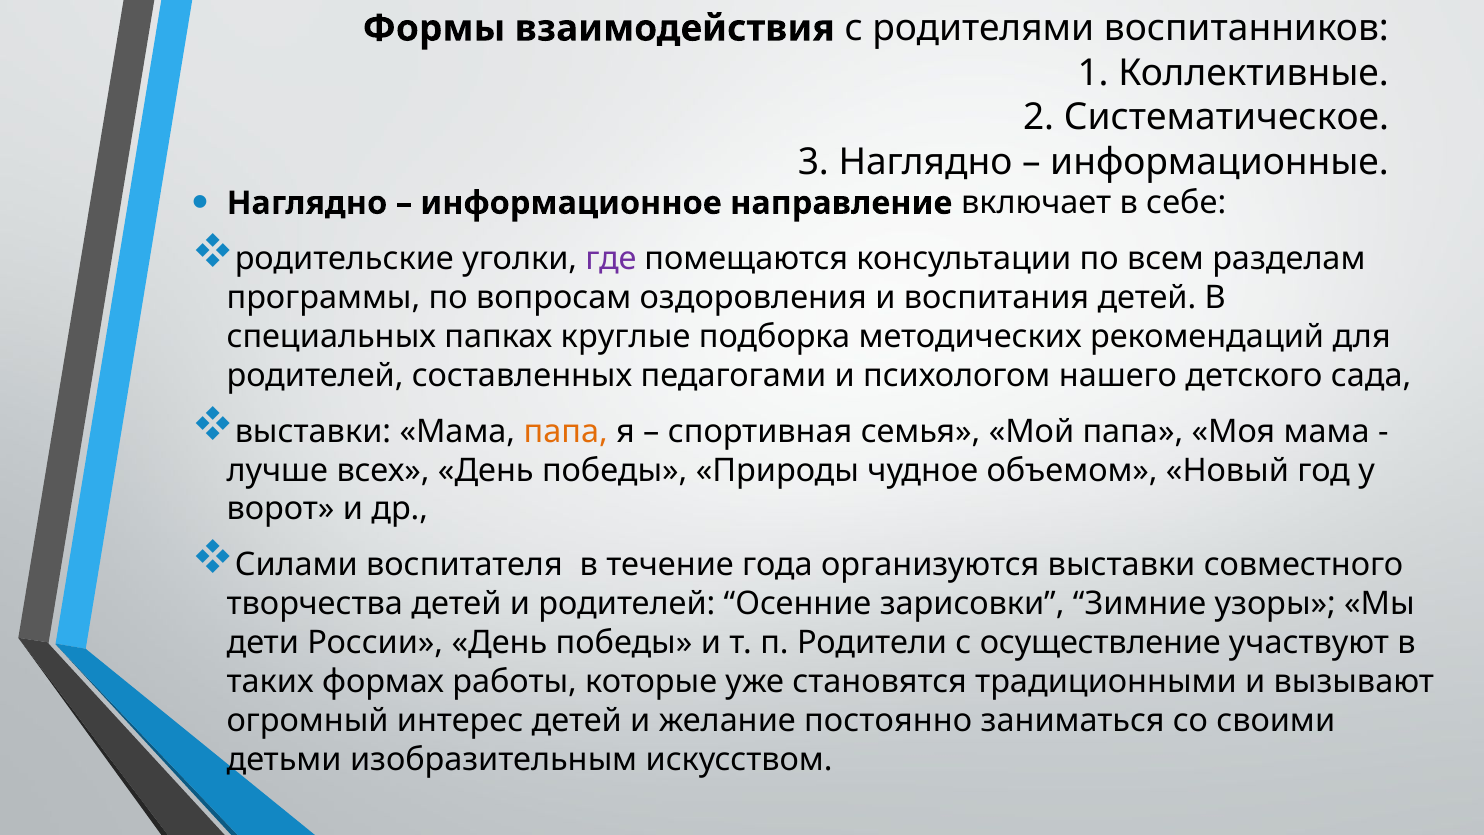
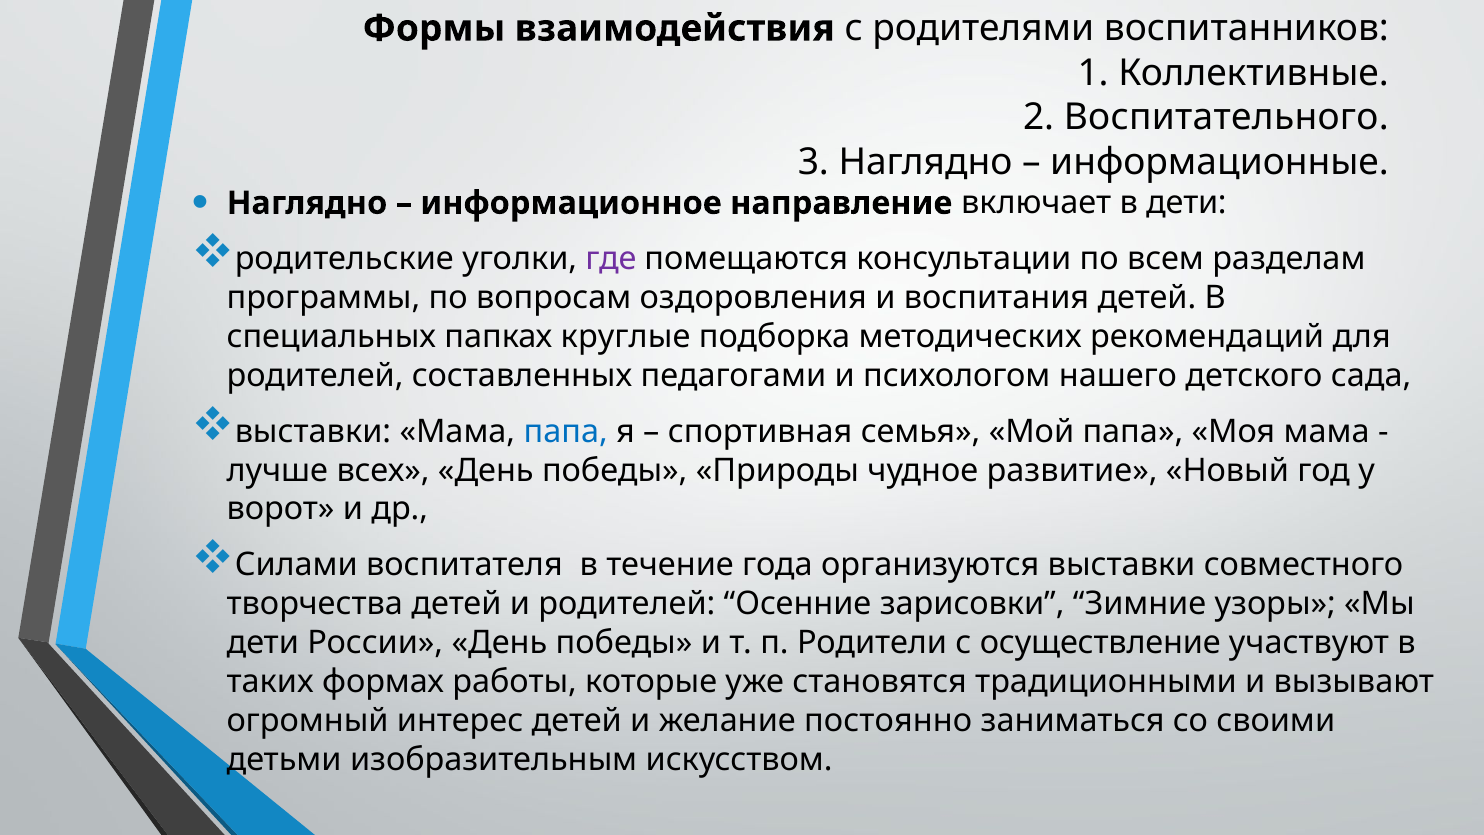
Систематическое: Систематическое -> Воспитательного (1226, 117)
в себе: себе -> дети (1186, 203)
папа colour: orange -> blue (566, 431)
объемом: объемом -> развитие (1072, 470)
